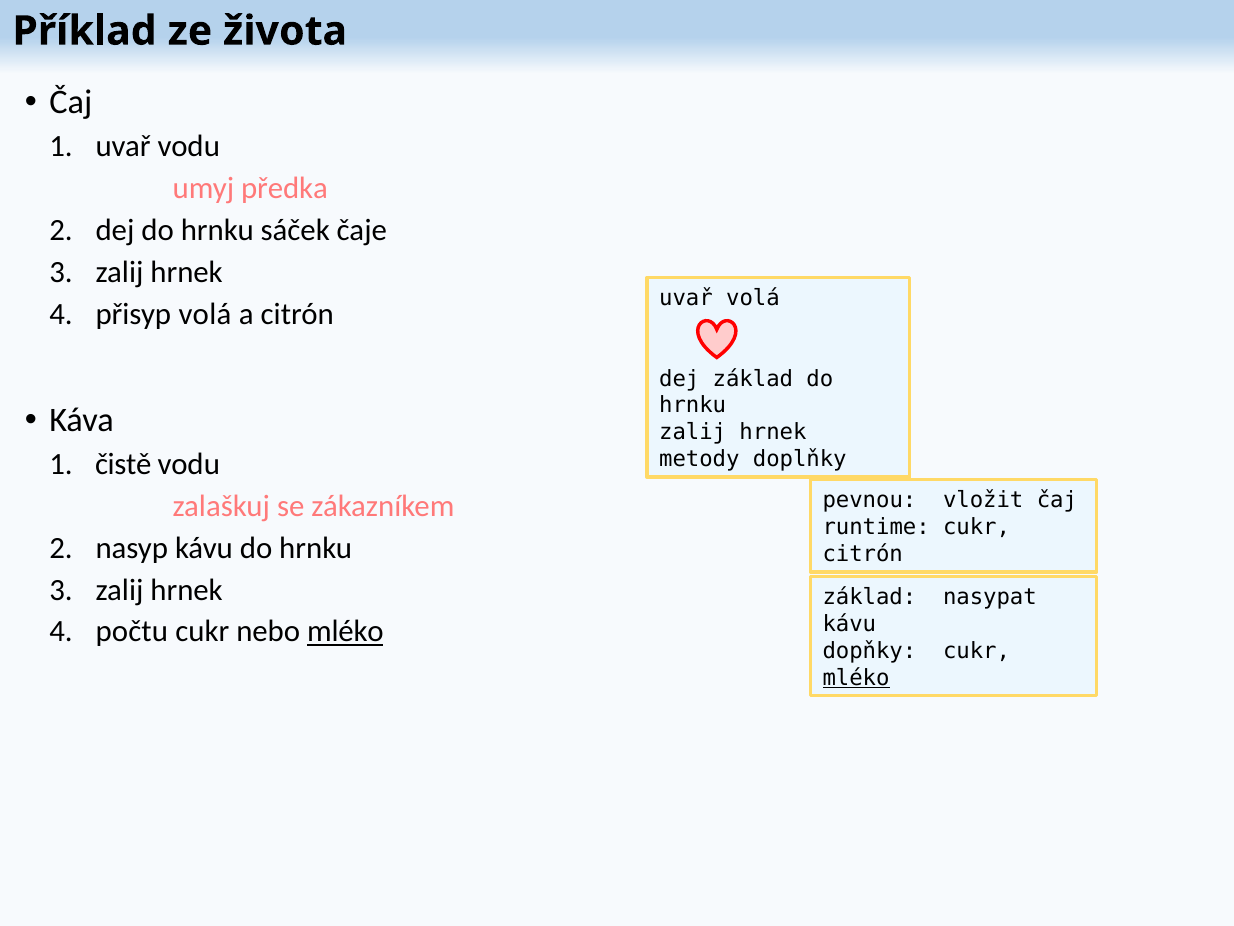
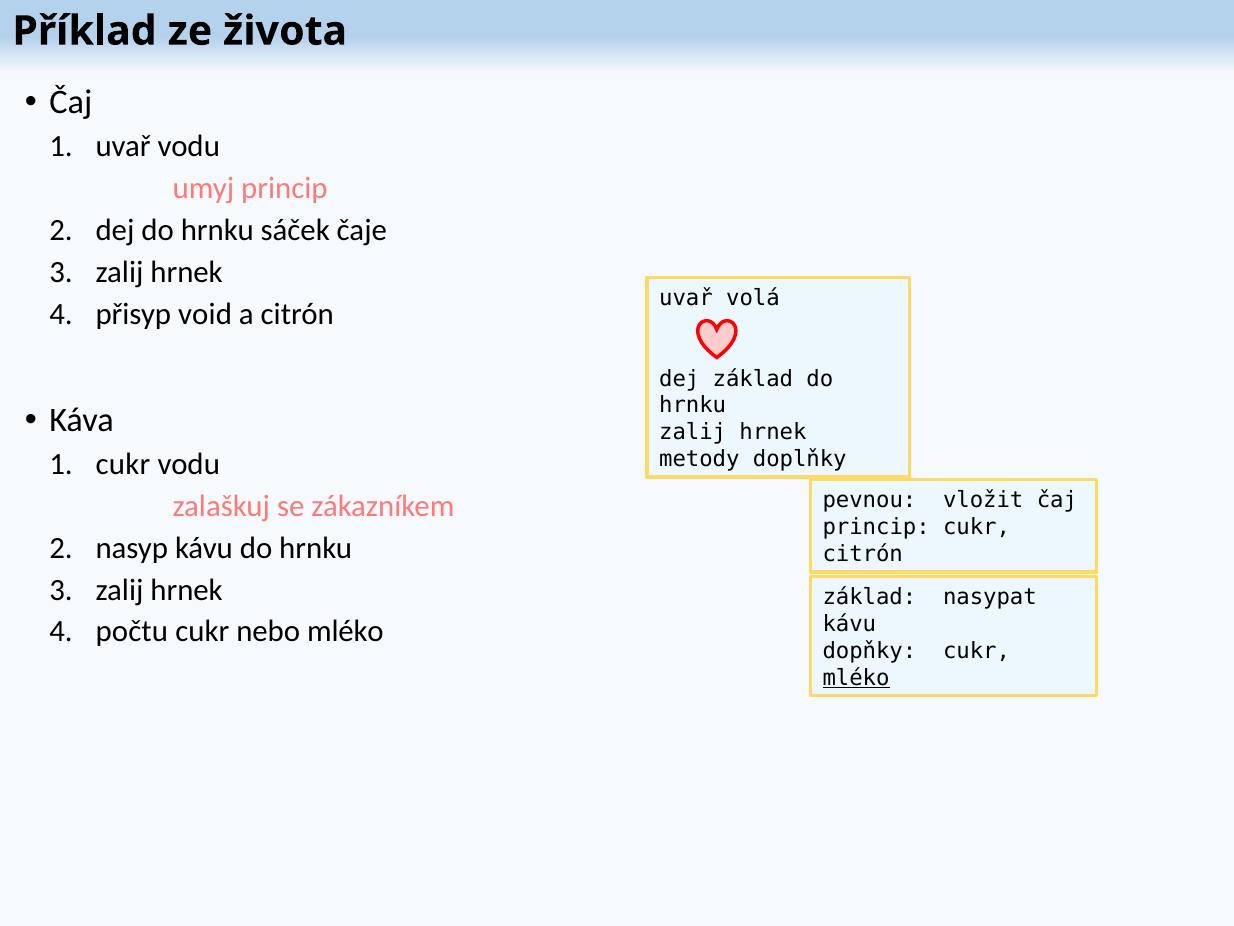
umyj předka: předka -> princip (284, 188)
přisyp volá: volá -> void (205, 314)
čistě: čistě -> cukr (123, 464)
runtime: runtime -> princip (876, 527)
mléko underline: present -> none (345, 631)
